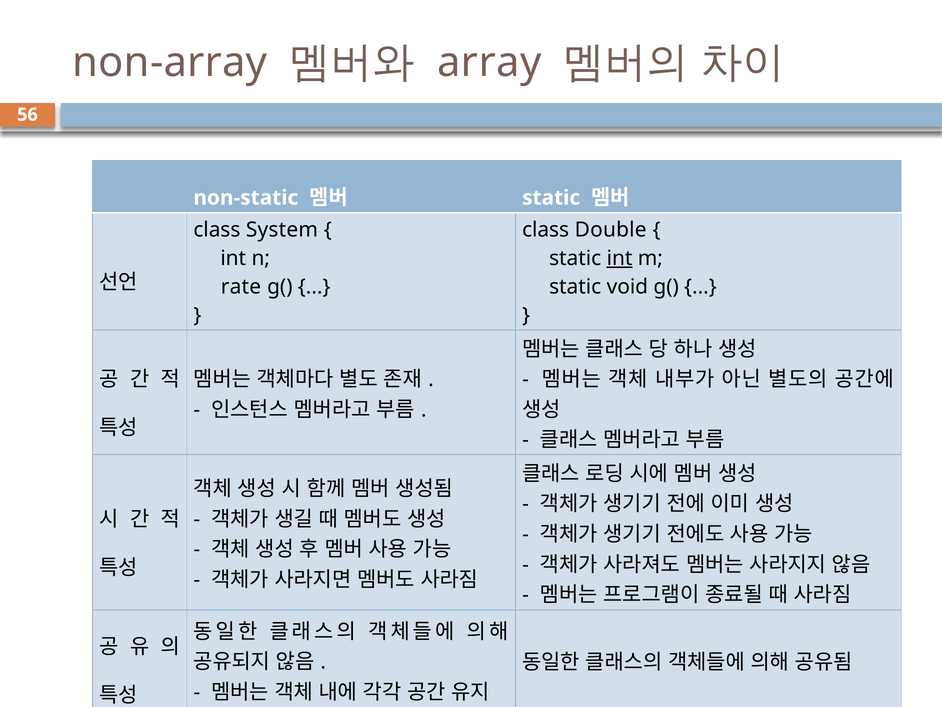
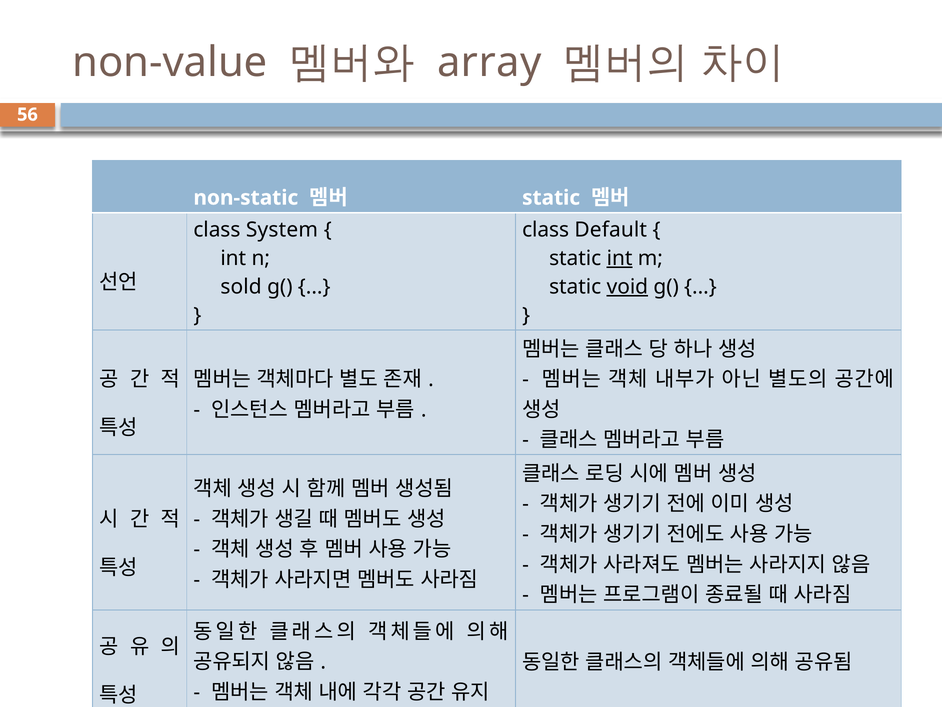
non-array: non-array -> non-value (170, 63)
Double: Double -> Default (611, 230)
rate: rate -> sold (241, 287)
void underline: none -> present (627, 287)
